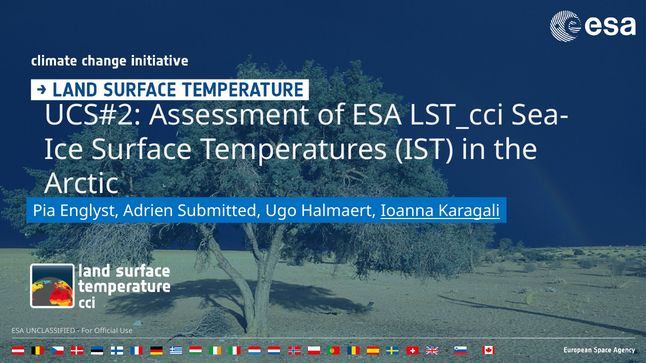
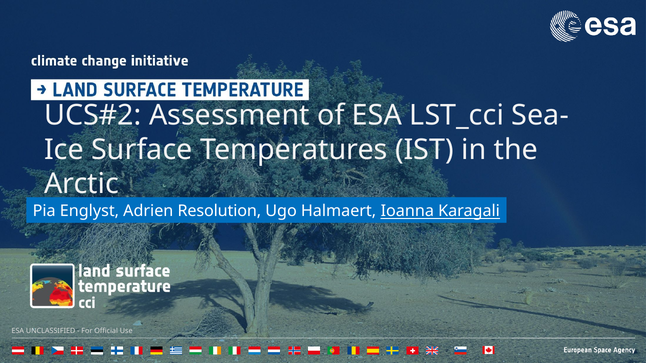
Submitted: Submitted -> Resolution (219, 211)
